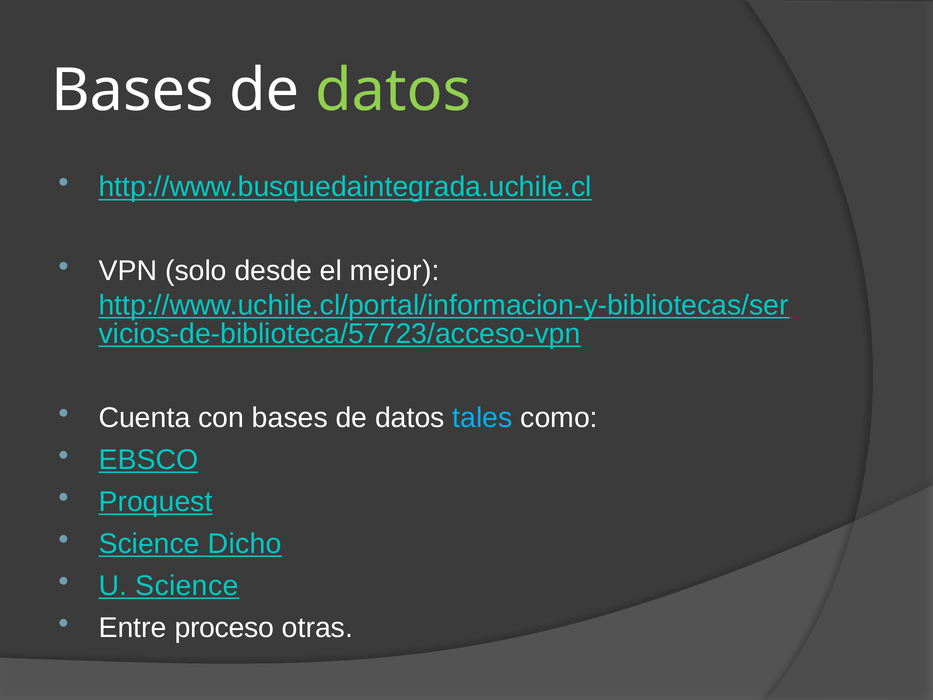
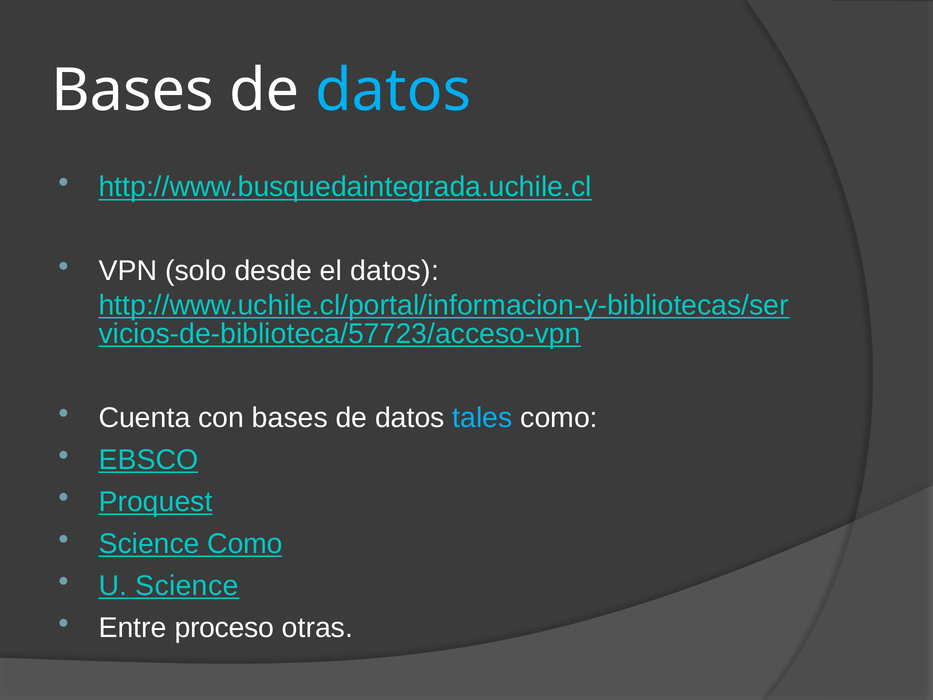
datos colour: light green -> light blue (393, 90)
el mejor: mejor -> datos (395, 271)
Science Dicho: Dicho -> Como (245, 544)
